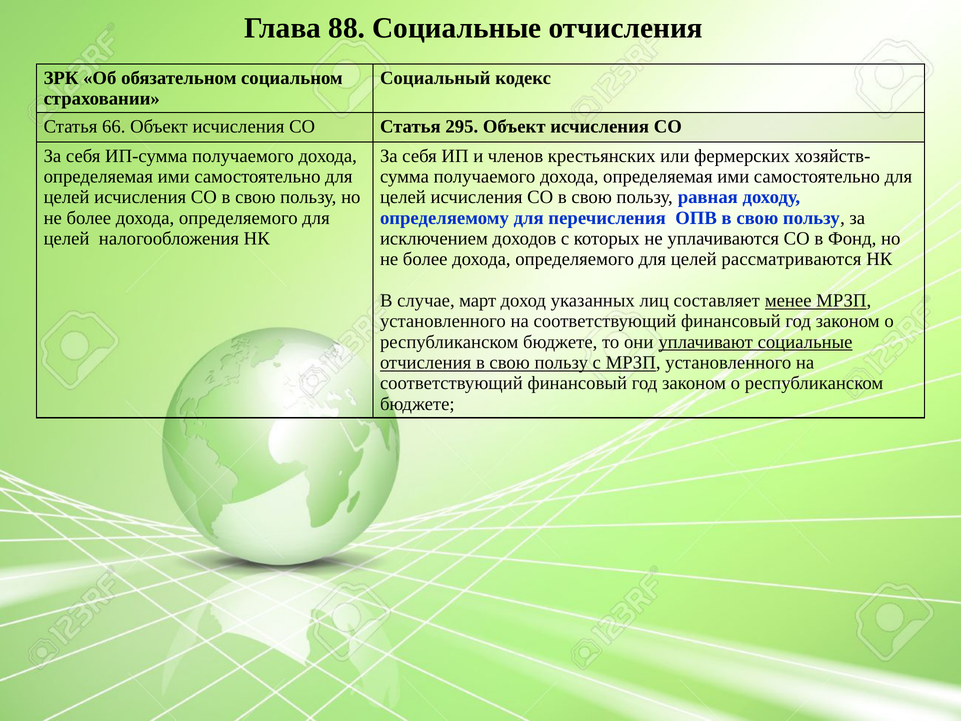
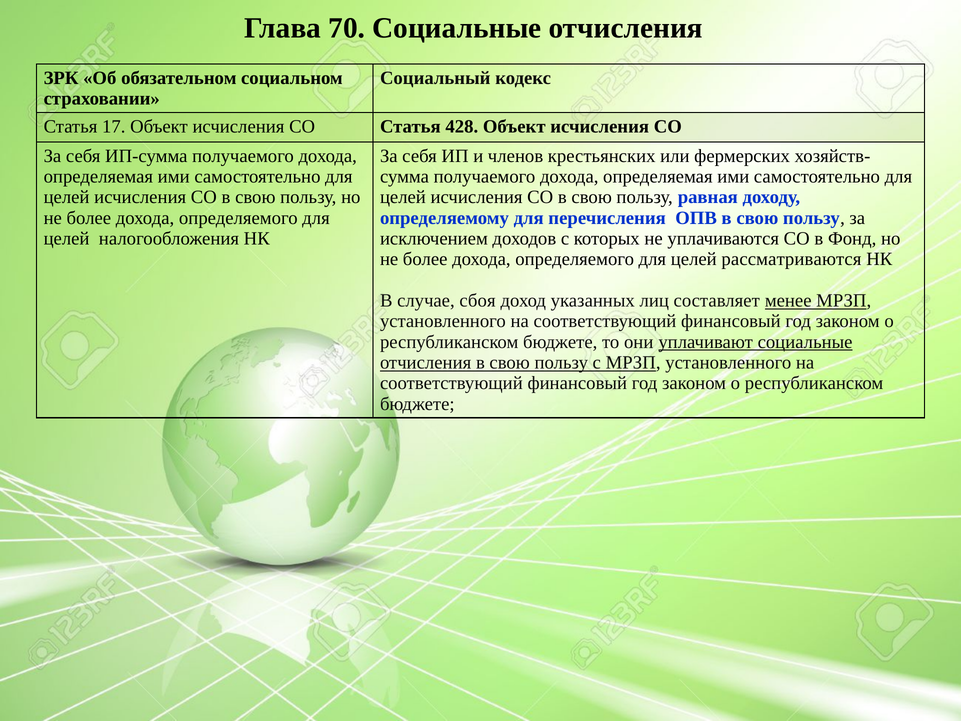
88: 88 -> 70 (347, 28)
66: 66 -> 17 (114, 127)
295: 295 -> 428 (462, 127)
март: март -> сбоя (478, 300)
